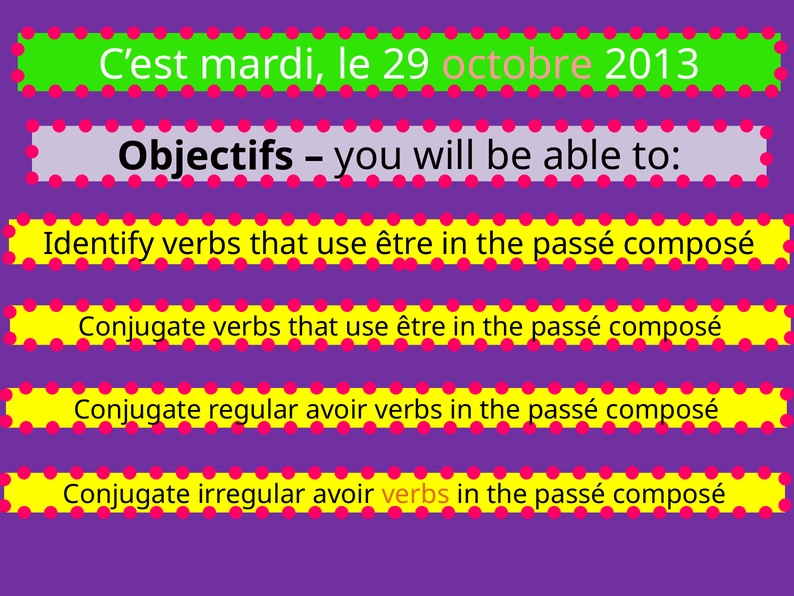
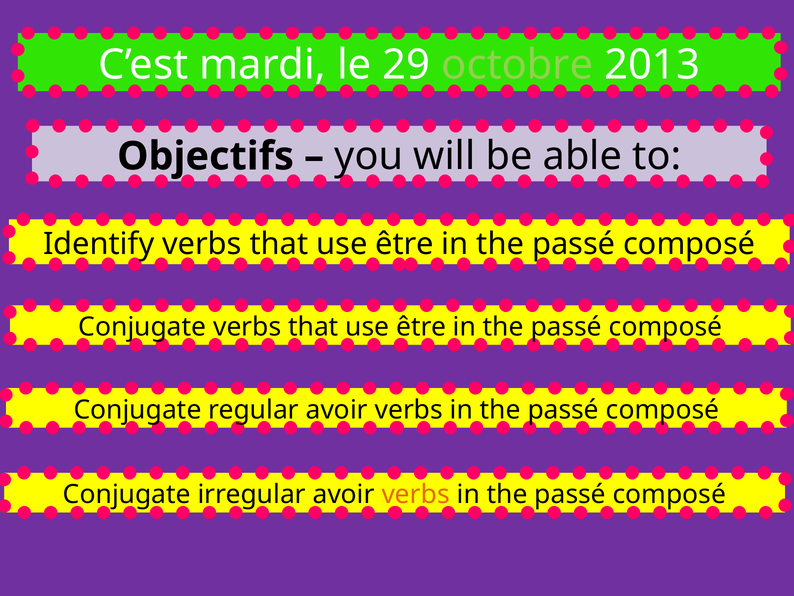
octobre colour: pink -> light green (517, 65)
